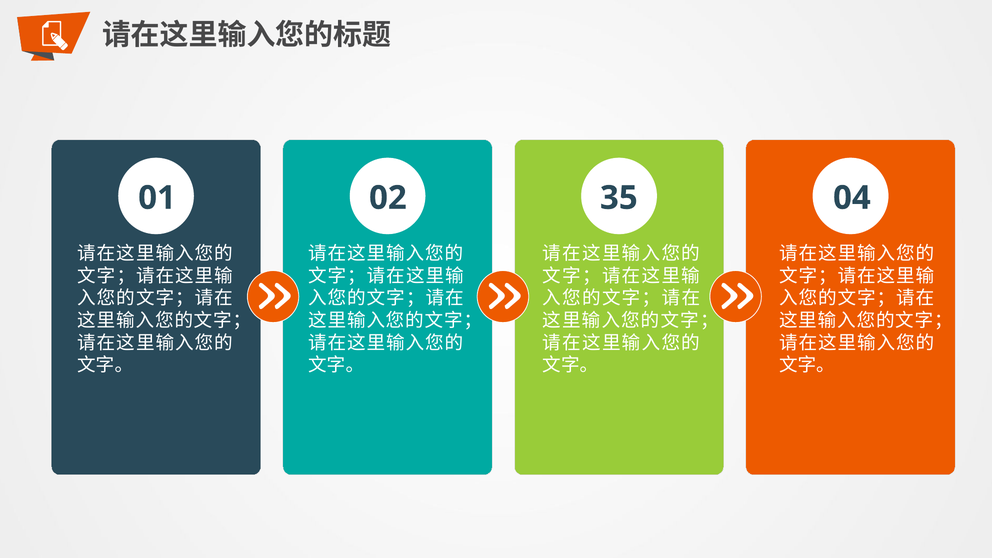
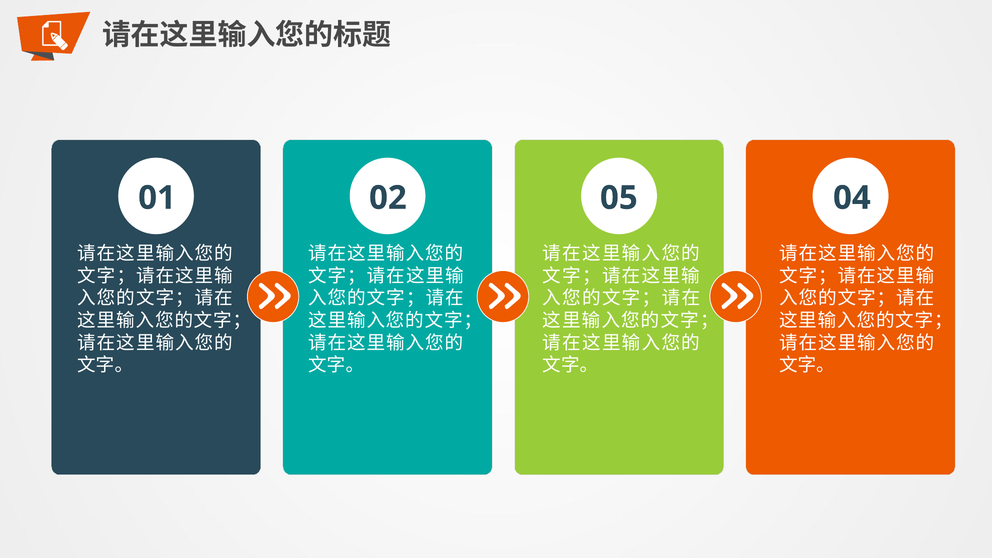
35: 35 -> 05 (619, 198)
